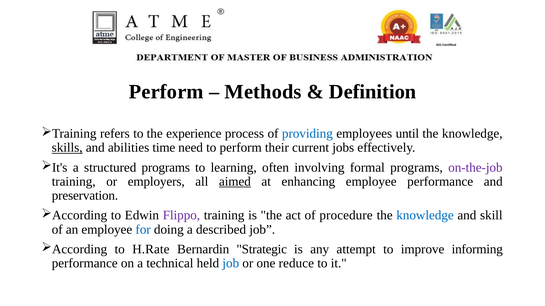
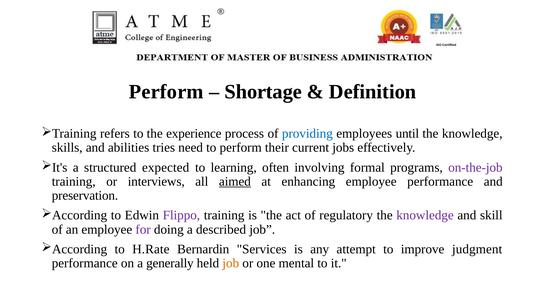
Methods: Methods -> Shortage (263, 92)
skills underline: present -> none (67, 148)
time: time -> tries (164, 148)
structured programs: programs -> expected (166, 168)
employers: employers -> interviews (156, 182)
procedure: procedure -> regulatory (346, 216)
knowledge colour: blue -> purple (425, 216)
for colour: blue -> purple (143, 230)
Strategic: Strategic -> Services (262, 250)
informing: informing -> judgment (477, 250)
technical: technical -> generally (170, 264)
job colour: blue -> orange (231, 264)
reduce: reduce -> mental (296, 264)
